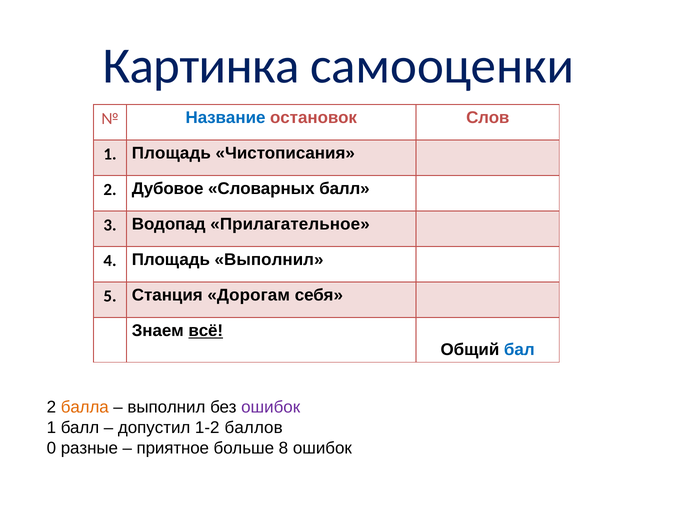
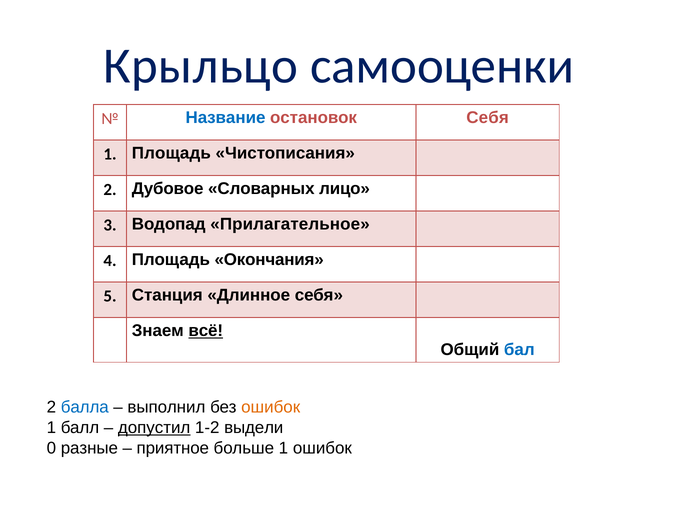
Картинка: Картинка -> Крыльцо (201, 66)
остановок Слов: Слов -> Себя (488, 118)
Словарных балл: балл -> лицо (345, 189)
Площадь Выполнил: Выполнил -> Окончания (269, 260)
Дорогам: Дорогам -> Длинное (249, 296)
балла colour: orange -> blue (85, 408)
ошибок colour: purple -> orange (271, 408)
допустил underline: none -> present (154, 428)
баллов: баллов -> выдели (254, 428)
больше 8: 8 -> 1 (283, 448)
